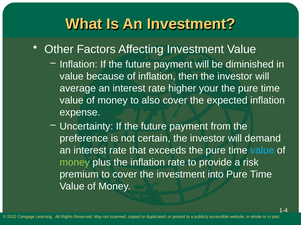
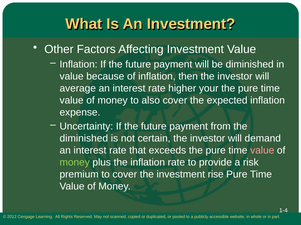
preference: preference -> diminished (84, 139)
value colour: light blue -> pink (262, 151)
into: into -> rise (216, 175)
